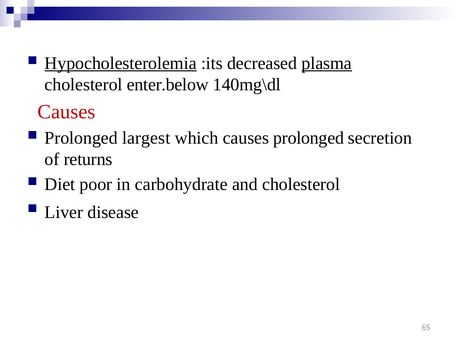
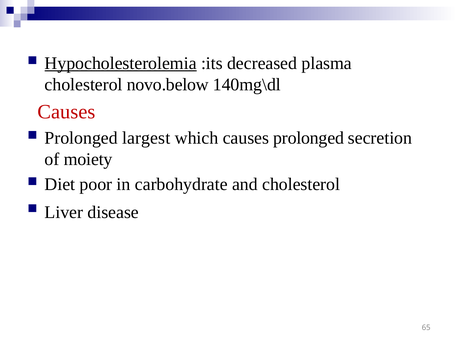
plasma underline: present -> none (327, 63)
enter.below: enter.below -> novo.below (168, 85)
returns: returns -> moiety (88, 160)
